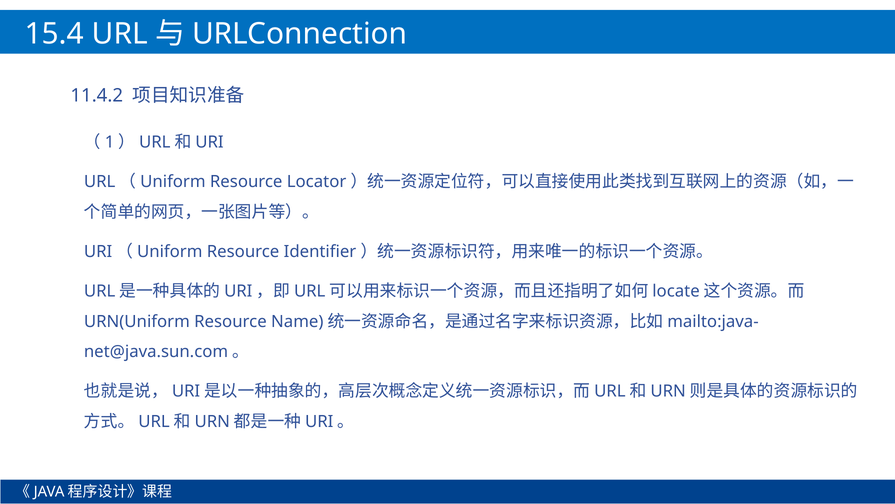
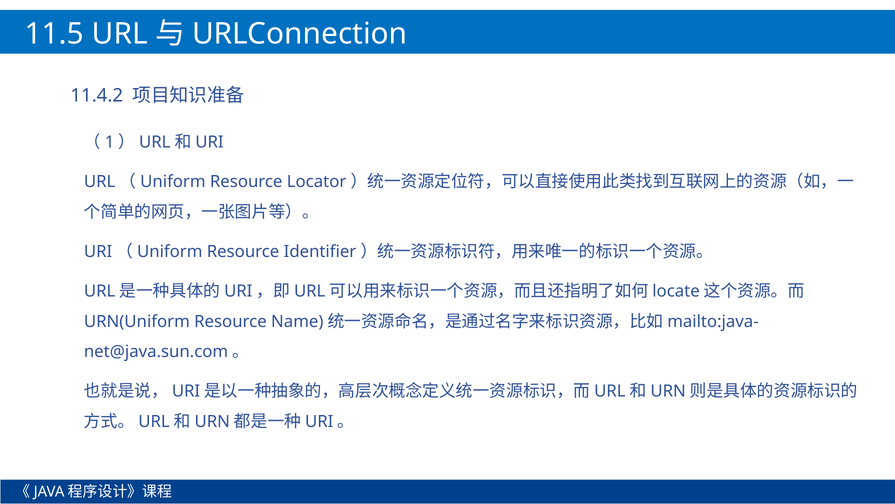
15.4: 15.4 -> 11.5 (54, 34)
